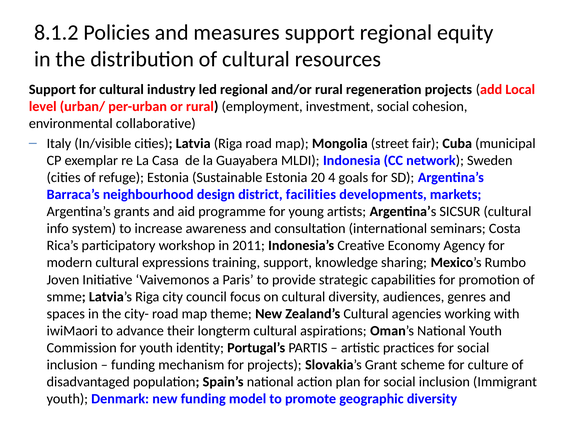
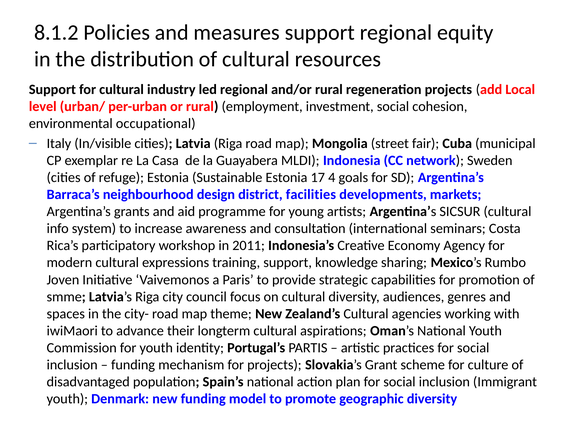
collaborative: collaborative -> occupational (156, 123)
20: 20 -> 17 (318, 177)
